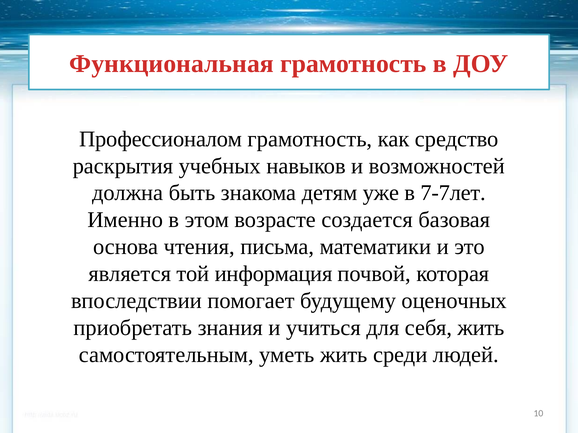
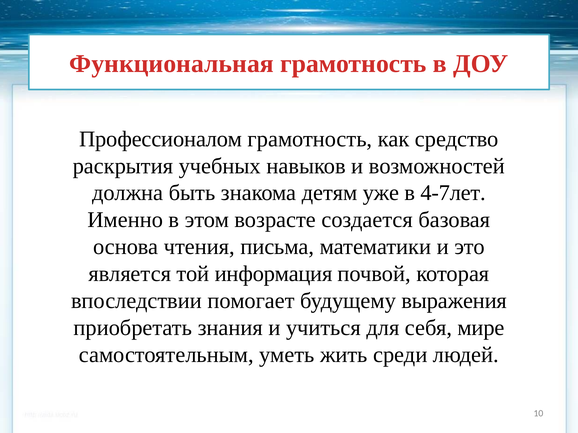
7-7лет: 7-7лет -> 4-7лет (453, 193)
оценочных: оценочных -> выражения (454, 301)
себя жить: жить -> мире (481, 328)
